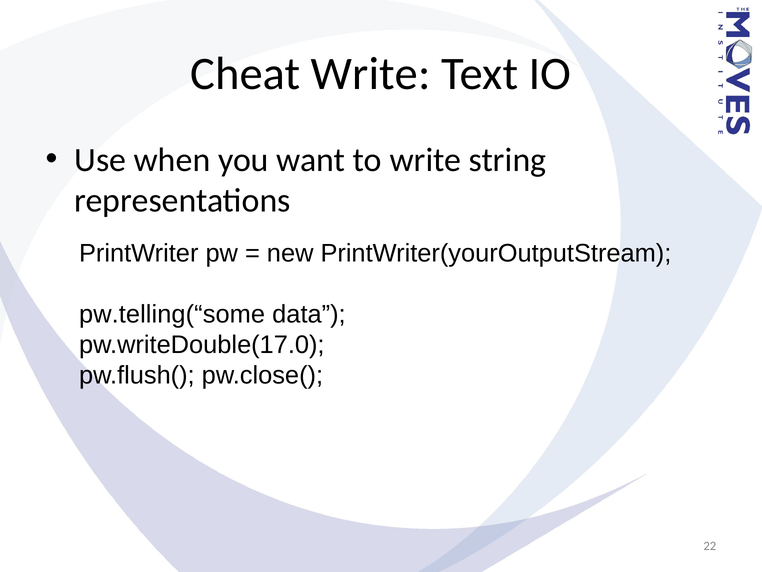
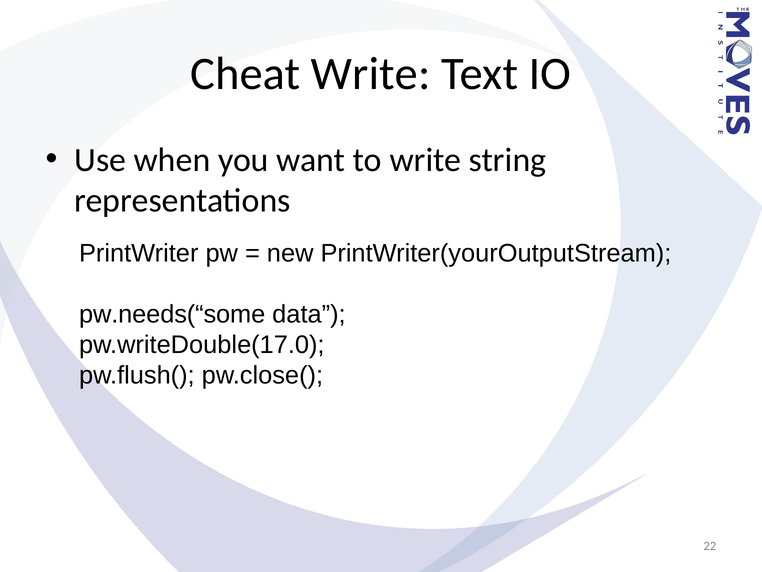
pw.telling(“some: pw.telling(“some -> pw.needs(“some (172, 314)
